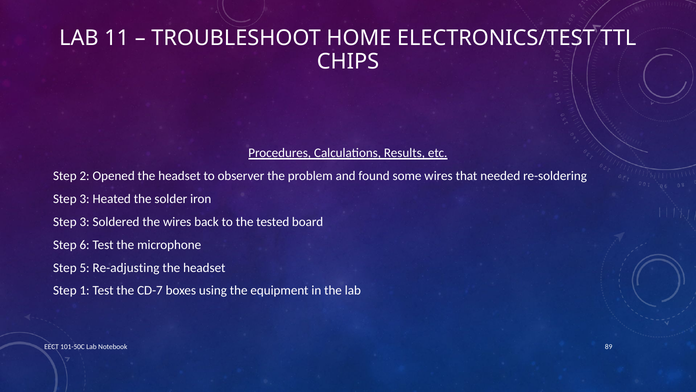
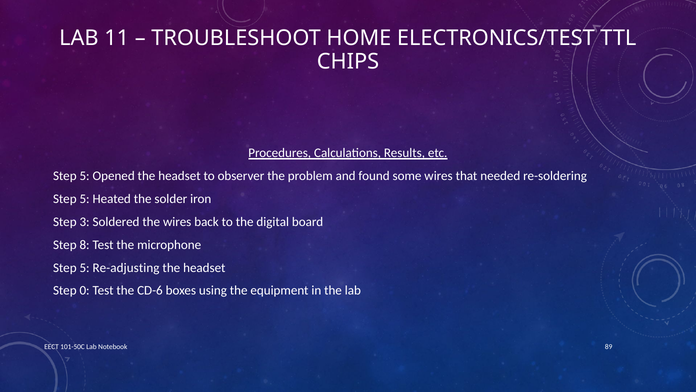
2: 2 -> 5 (85, 176)
3: 3 -> 5 (85, 199)
tested: tested -> digital (273, 222)
6: 6 -> 8 (85, 244)
1: 1 -> 0 (85, 290)
CD-7: CD-7 -> CD-6 (150, 290)
